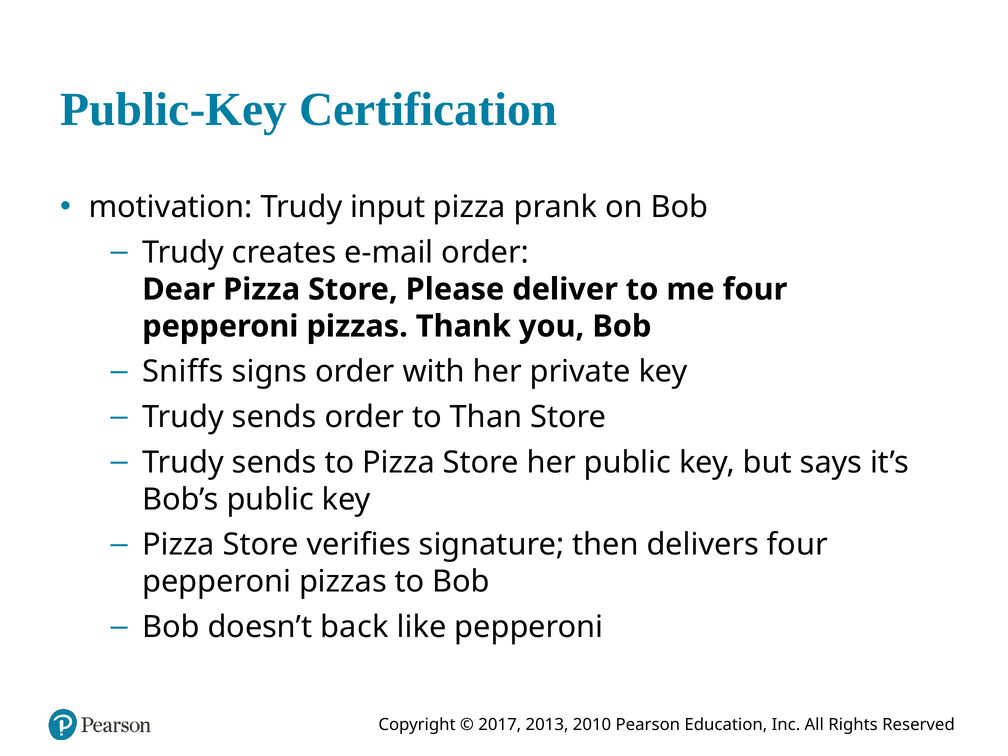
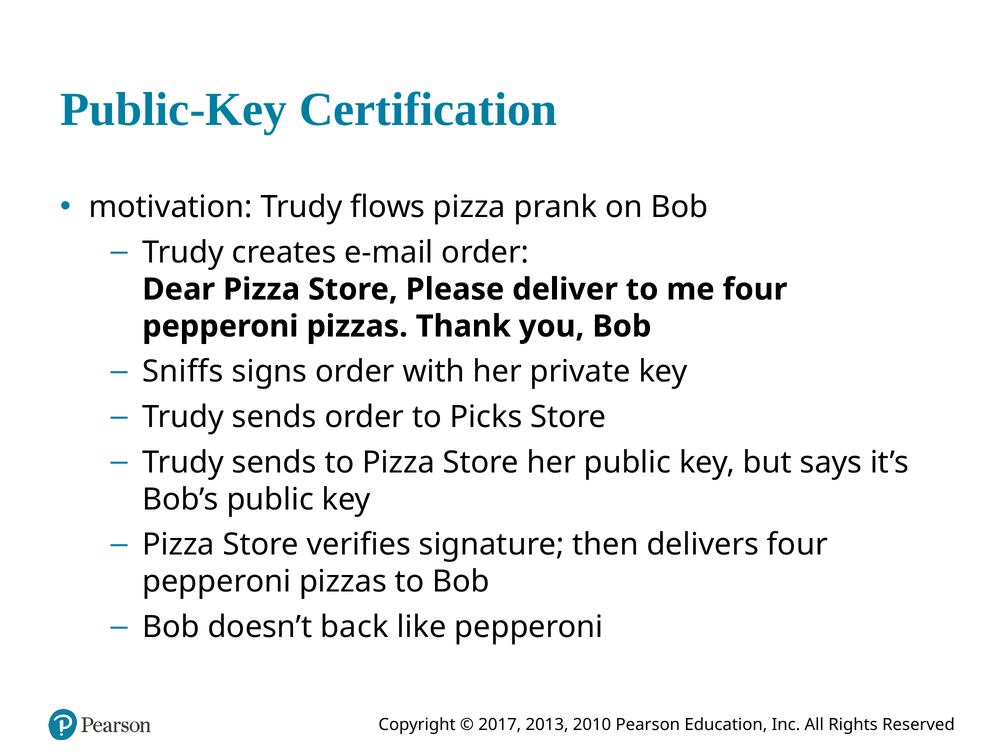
input: input -> flows (388, 207)
Than: Than -> Picks (486, 417)
